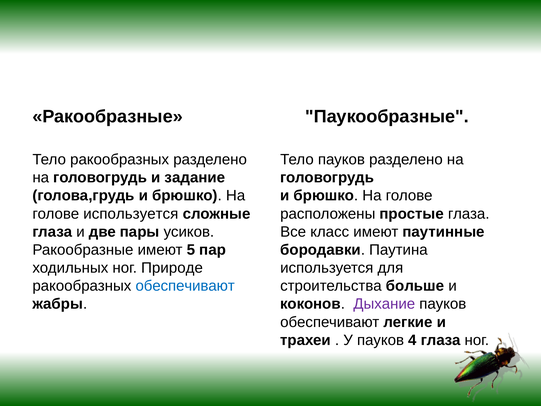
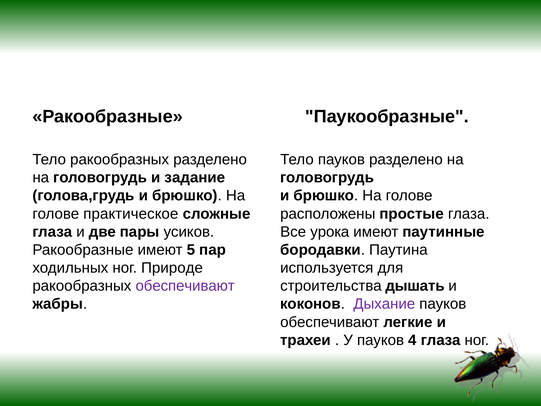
голове используется: используется -> практическое (131, 214)
класс: класс -> урока (330, 232)
обеспечивают colour: blue -> purple (185, 286)
больше: больше -> дышать (415, 286)
